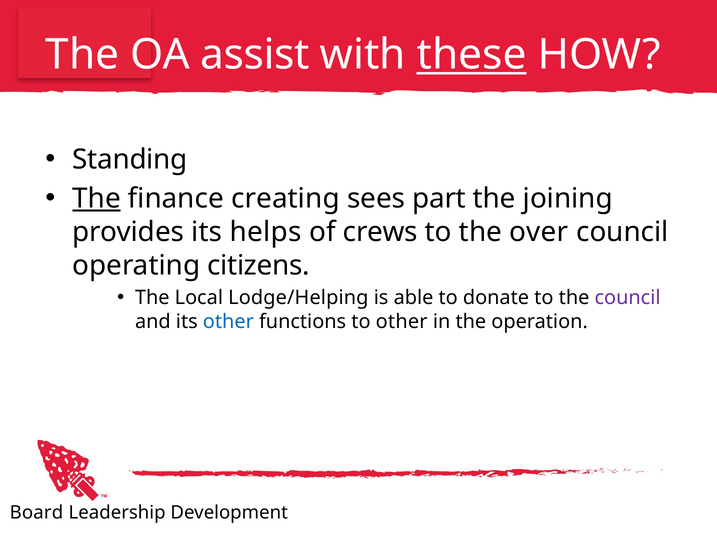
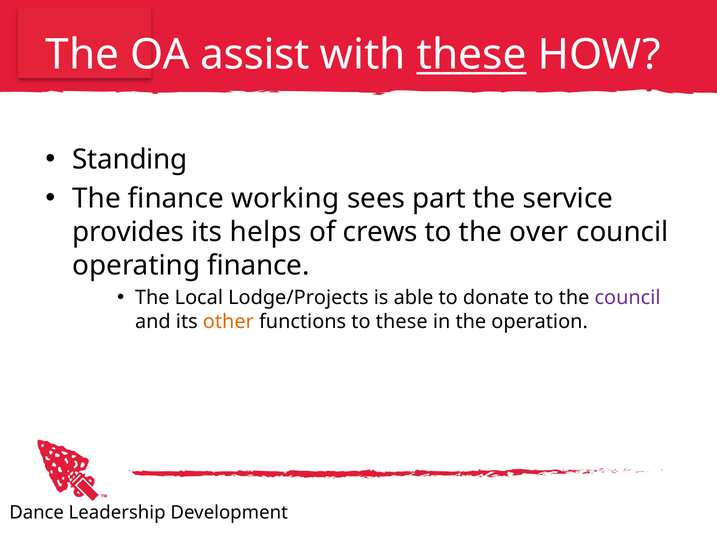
The underline: present -> none (97, 198)
creating: creating -> working (285, 198)
joining: joining -> service (568, 198)
operating citizens: citizens -> finance (258, 265)
Lodge/Helping: Lodge/Helping -> Lodge/Projects (298, 298)
other colour: blue -> orange (228, 321)
to other: other -> these (402, 321)
Board: Board -> Dance (37, 513)
